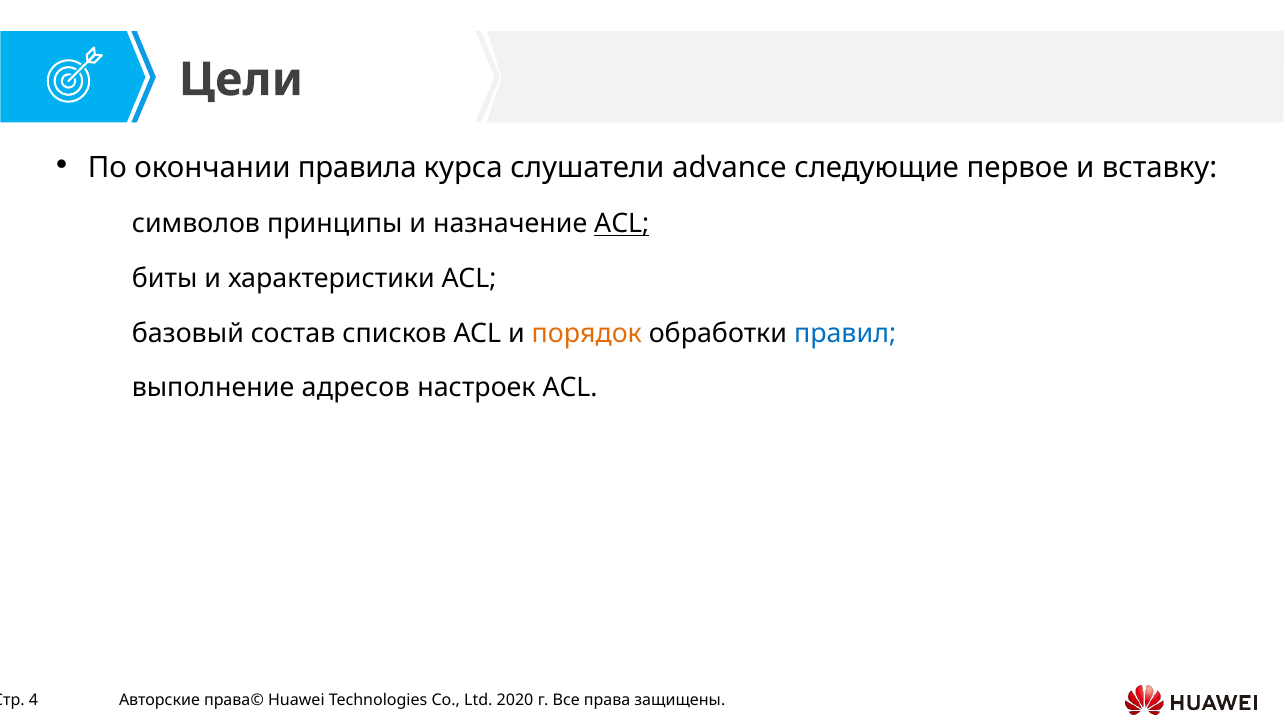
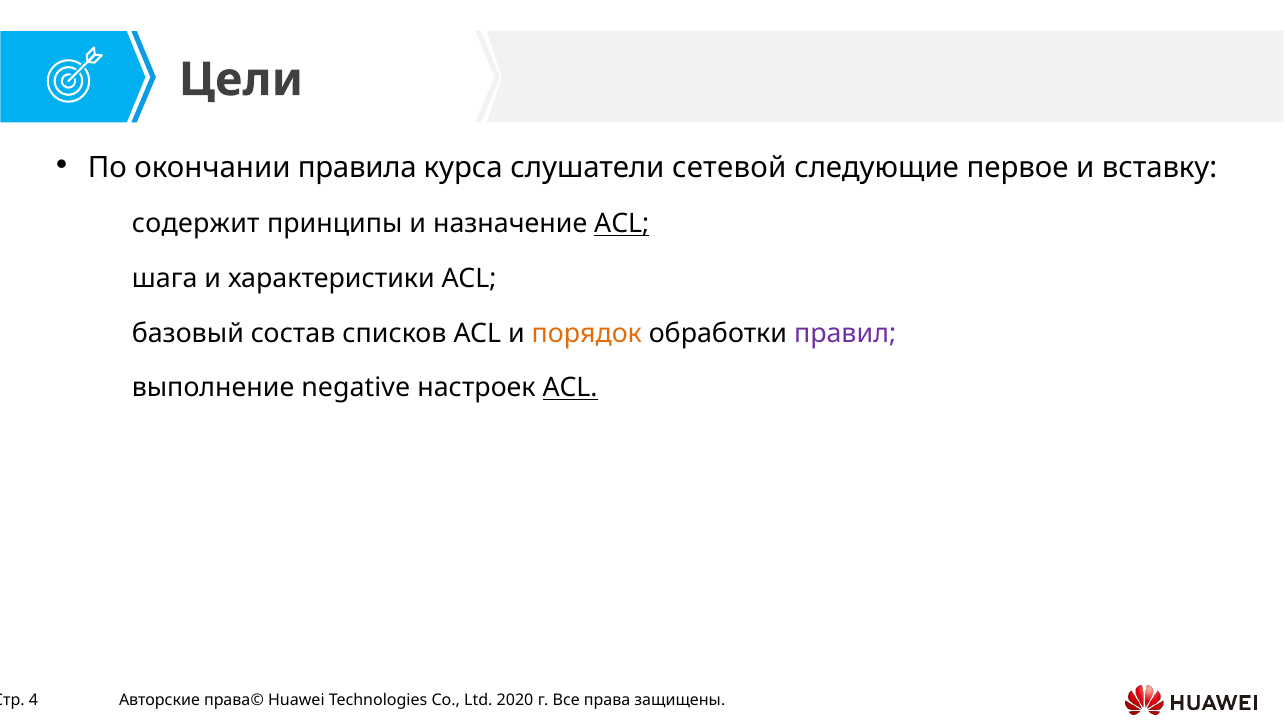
advance: advance -> сетевой (729, 168)
символов: символов -> содержит (196, 224)
биты: биты -> шага (165, 279)
правил colour: blue -> purple (845, 333)
адресов: адресов -> negative (356, 388)
ACL underline: none -> present (570, 388)
